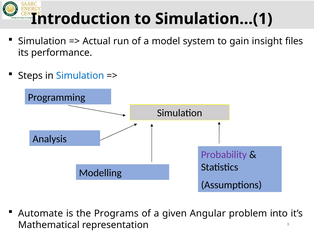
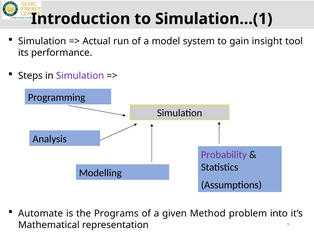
files: files -> tool (294, 41)
Simulation colour: blue -> purple (80, 76)
Angular: Angular -> Method (208, 214)
